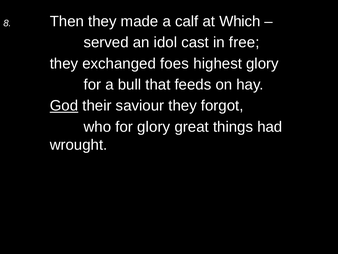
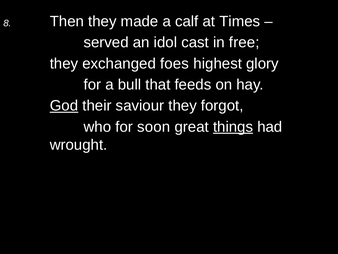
Which: Which -> Times (240, 21)
for glory: glory -> soon (154, 127)
things underline: none -> present (233, 127)
